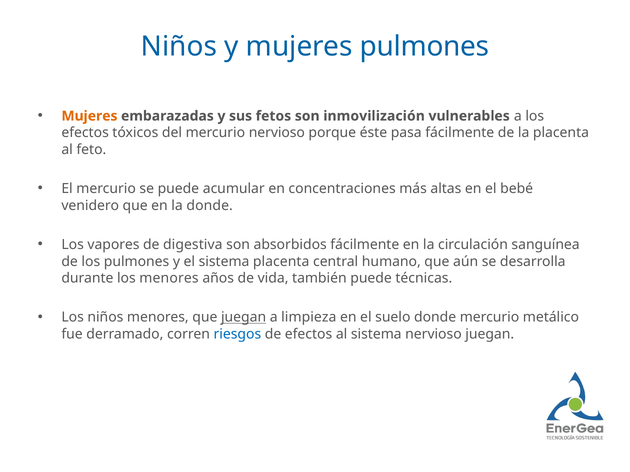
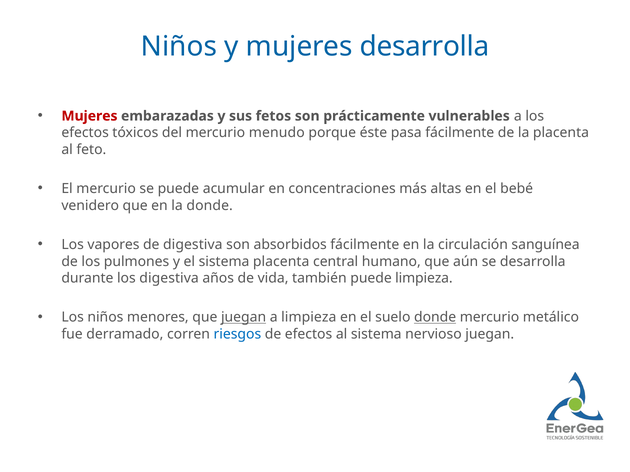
mujeres pulmones: pulmones -> desarrolla (425, 47)
Mujeres colour: orange -> red (89, 116)
inmovilización: inmovilización -> prácticamente (374, 116)
mercurio nervioso: nervioso -> menudo (277, 133)
los menores: menores -> digestiva (169, 278)
puede técnicas: técnicas -> limpieza (424, 278)
donde underline: none -> present (435, 318)
